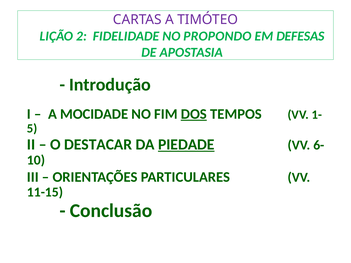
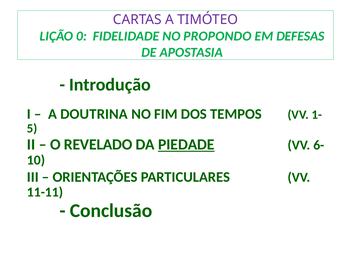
2: 2 -> 0 (82, 36)
MOCIDADE: MOCIDADE -> DOUTRINA (94, 114)
DOS underline: present -> none (194, 114)
DESTACAR: DESTACAR -> REVELADO (98, 145)
11-15: 11-15 -> 11-11 (45, 192)
